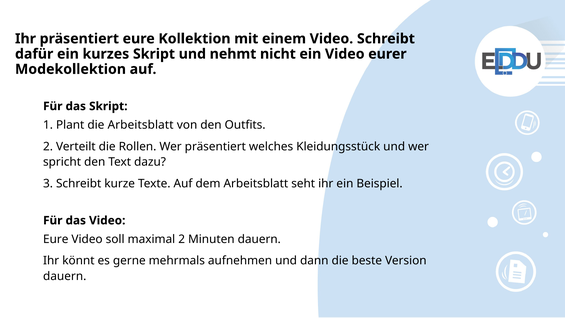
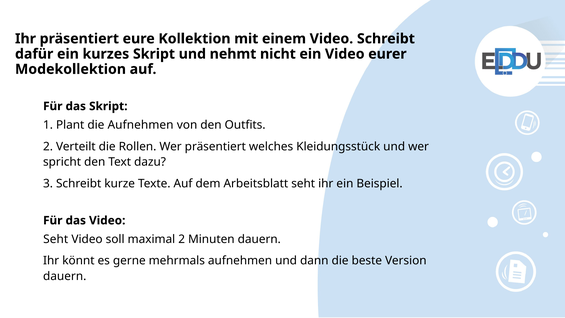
die Arbeitsblatt: Arbeitsblatt -> Aufnehmen (141, 125)
Eure: Eure -> Seht (56, 239)
